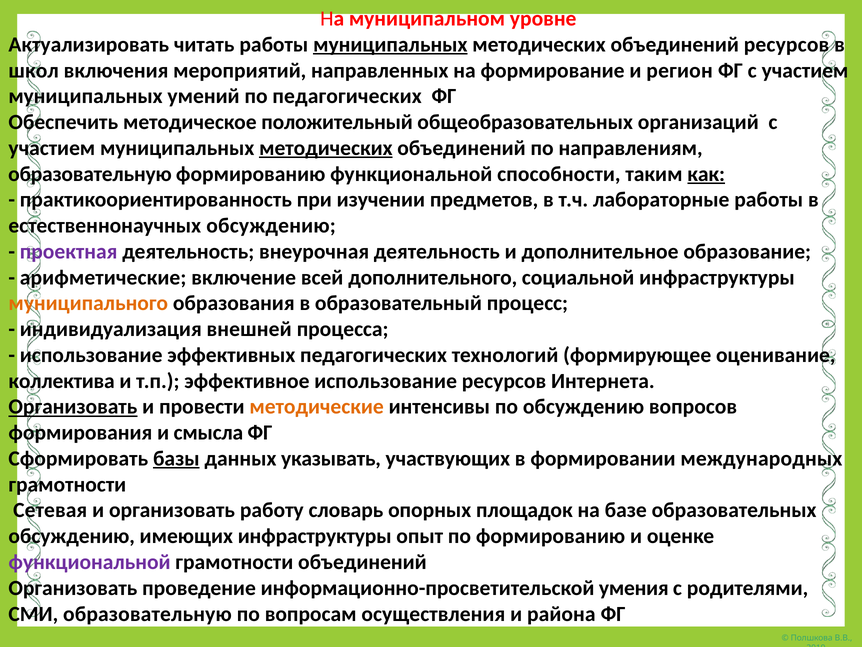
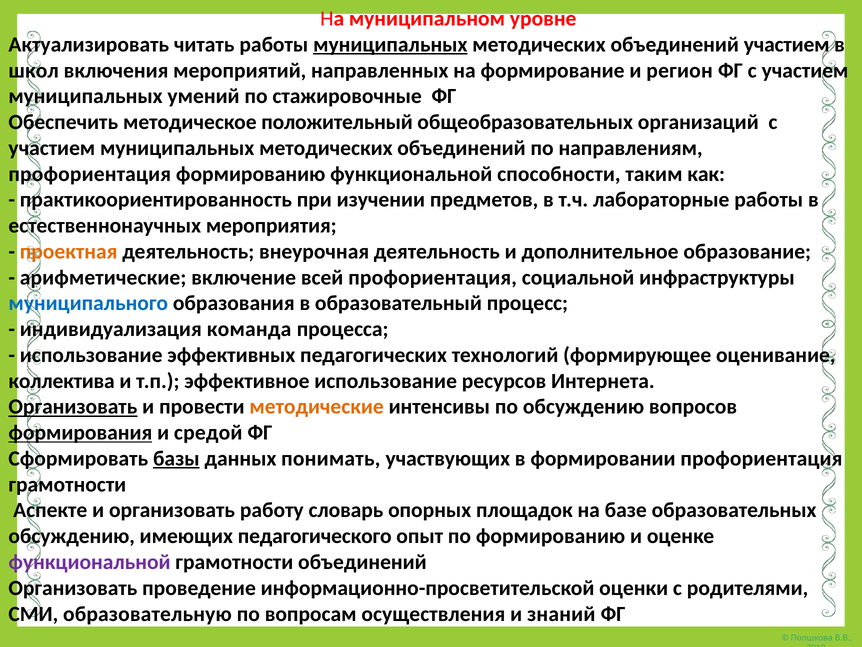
объединений ресурсов: ресурсов -> участием (787, 45)
по педагогических: педагогических -> стажировочные (347, 96)
методических underline: present -> none (326, 148)
образовательную: образовательную -> профориентация (90, 174)
как underline: present -> none (706, 174)
естественнонаучных обсуждению: обсуждению -> мероприятия (271, 226)
проектная colour: purple -> orange (69, 251)
всей дополнительного: дополнительного -> профориентация (433, 277)
муниципального colour: orange -> blue (88, 303)
внешней: внешней -> команда (249, 329)
формирования underline: none -> present (80, 432)
смысла: смысла -> средой (208, 432)
указывать: указывать -> понимать (331, 458)
формировании международных: международных -> профориентация (761, 458)
Сетевая: Сетевая -> Аспекте (50, 510)
имеющих инфраструктуры: инфраструктуры -> педагогического (315, 536)
умения: умения -> оценки (634, 588)
района: района -> знаний (561, 613)
